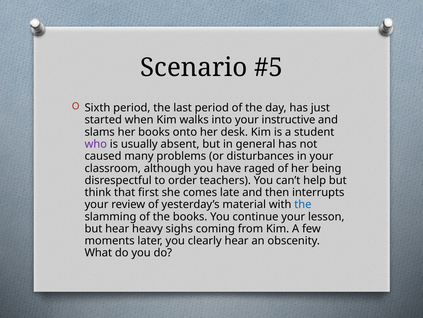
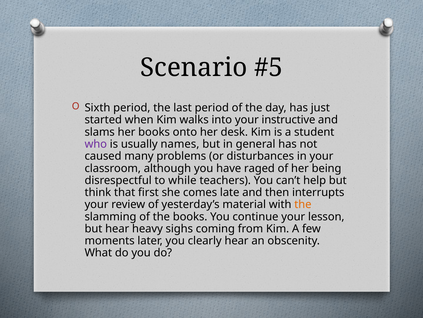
absent: absent -> names (180, 144)
order: order -> while (182, 180)
the colour: blue -> orange (303, 204)
